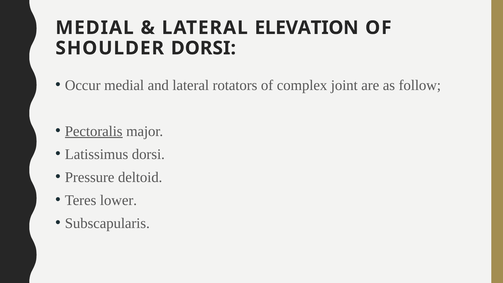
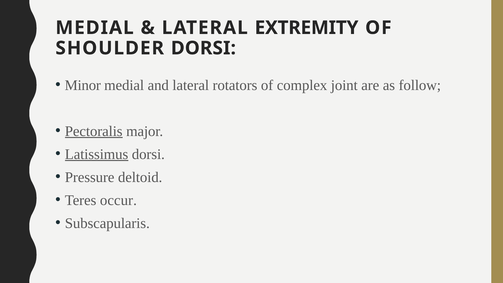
ELEVATION: ELEVATION -> EXTREMITY (307, 28)
Occur: Occur -> Minor (83, 85)
Latissimus underline: none -> present (97, 154)
lower: lower -> occur (118, 200)
